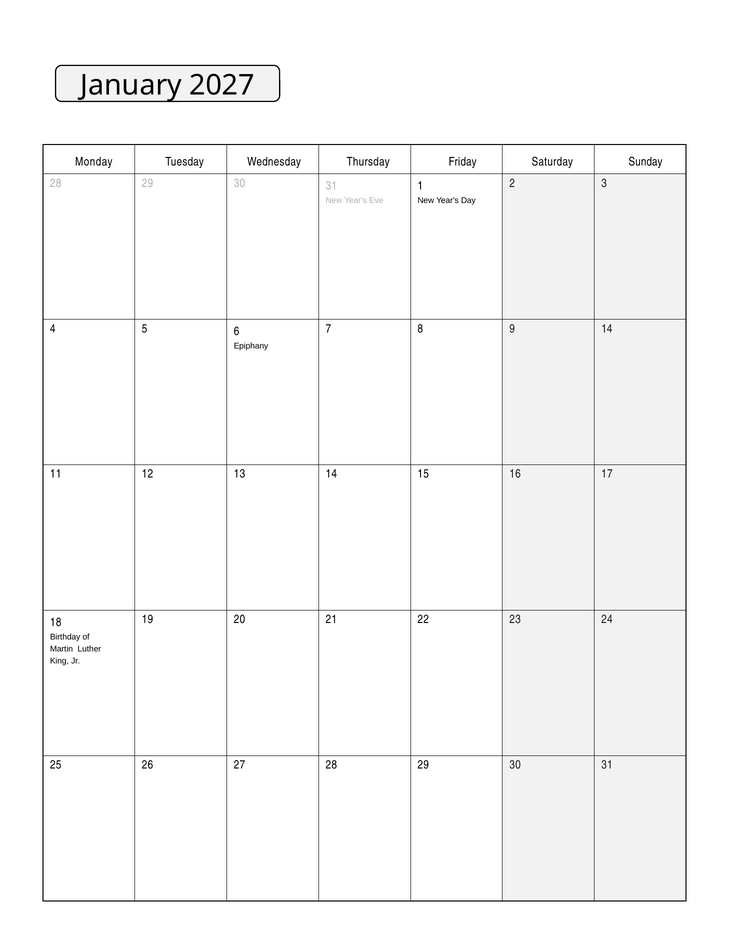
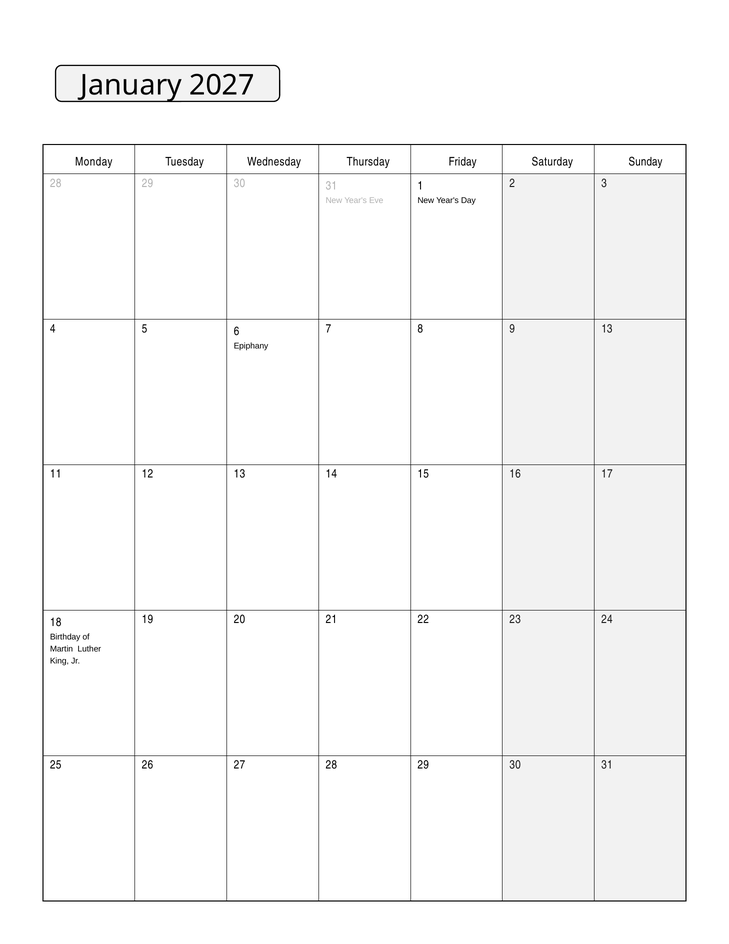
9 14: 14 -> 13 (607, 328)
